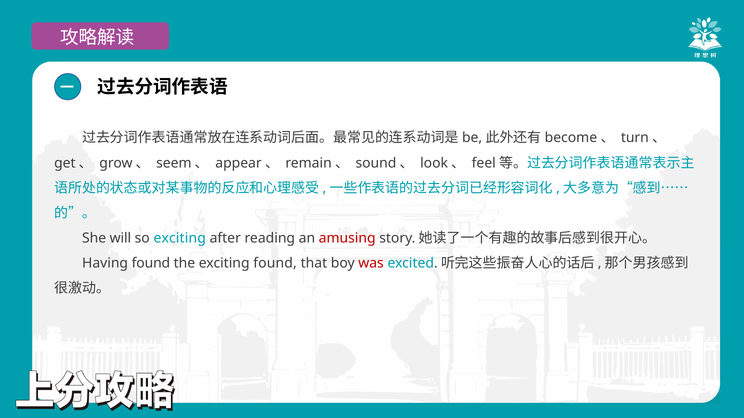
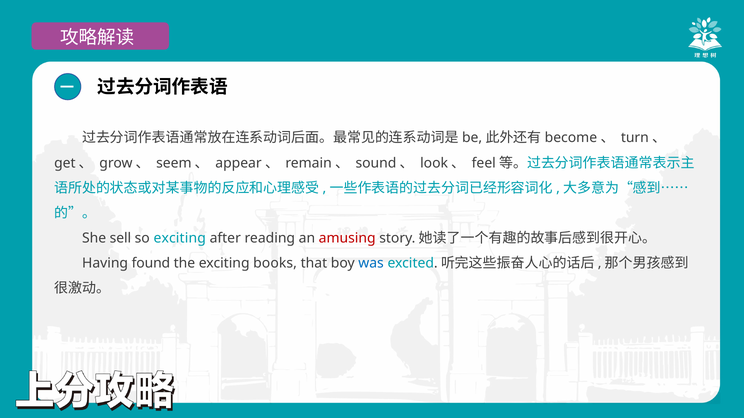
will: will -> sell (120, 238)
exciting found: found -> books (275, 264)
was colour: red -> blue (371, 264)
